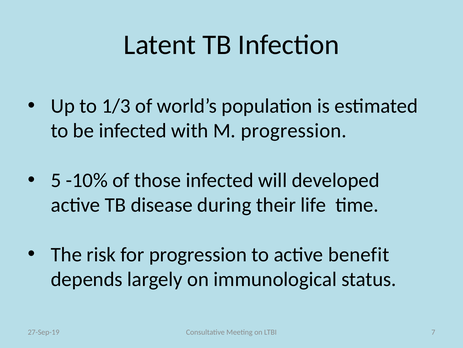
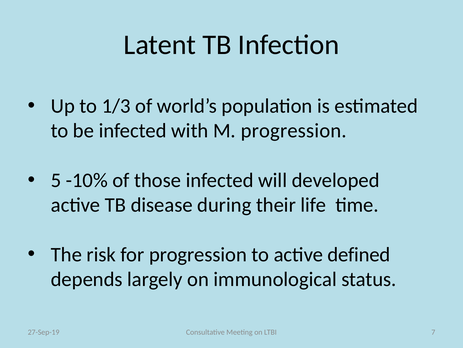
benefit: benefit -> defined (359, 254)
